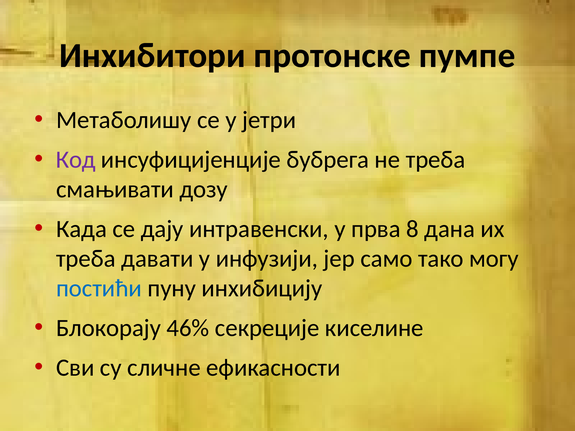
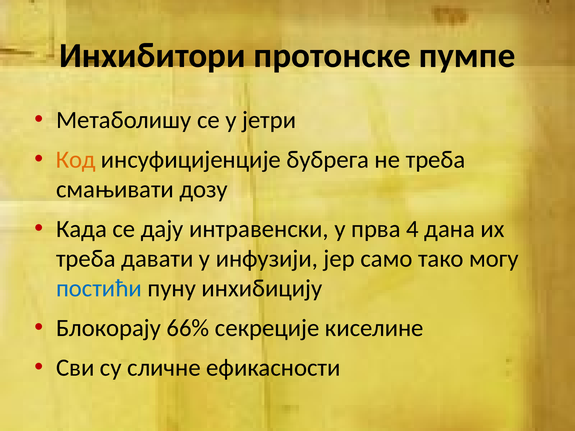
Код colour: purple -> orange (76, 160)
8: 8 -> 4 (413, 229)
46%: 46% -> 66% (188, 328)
